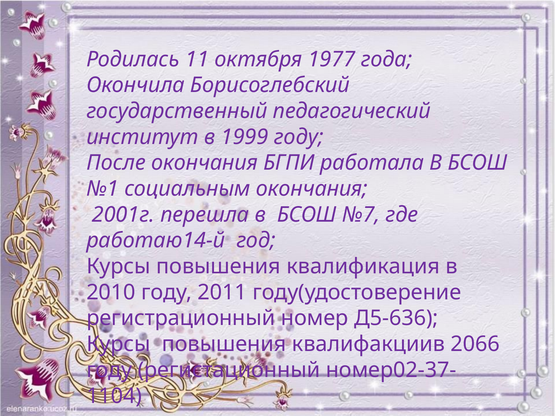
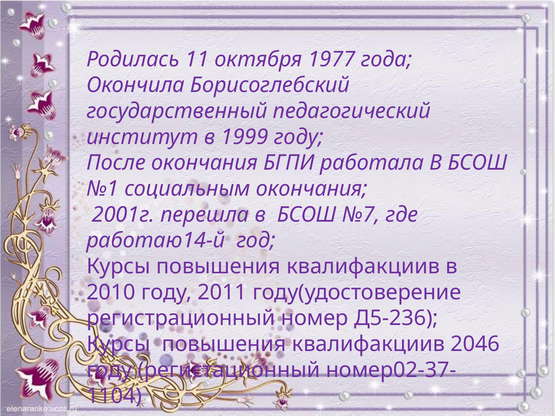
квалификация: квалификация -> квалифакциив (363, 267)
Д5-636: Д5-636 -> Д5-236 (396, 318)
2066: 2066 -> 2046 (475, 344)
